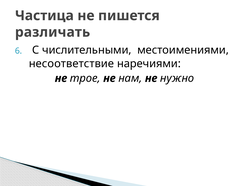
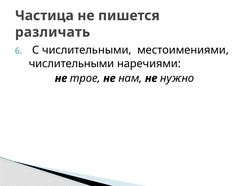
несоответствие: несоответствие -> числительными (72, 64)
